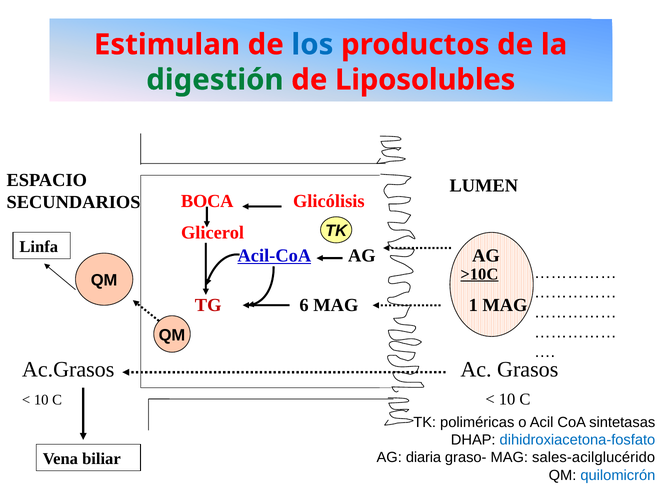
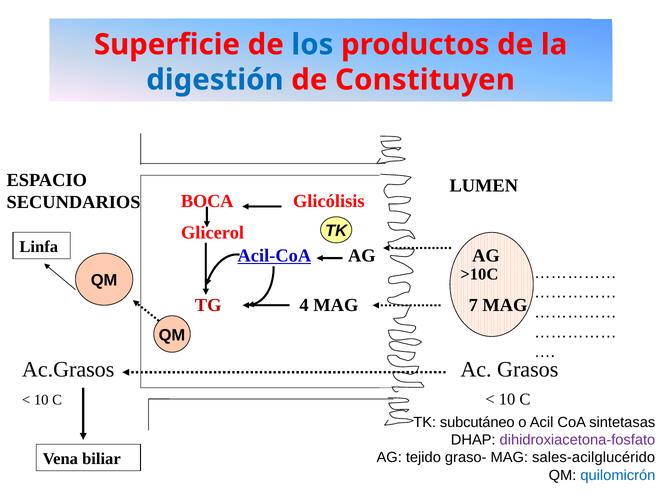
Estimulan: Estimulan -> Superficie (167, 45)
digestión colour: green -> blue (215, 80)
Liposolubles: Liposolubles -> Constituyen (425, 80)
>10C underline: present -> none (479, 274)
6: 6 -> 4 (304, 306)
1: 1 -> 7 (473, 306)
poliméricas: poliméricas -> subcutáneo (477, 423)
dihidroxiacetona-fosfato colour: blue -> purple (577, 440)
diaria: diaria -> tejido (423, 458)
